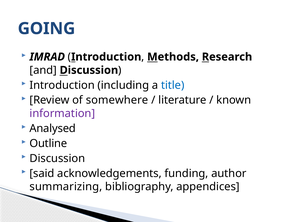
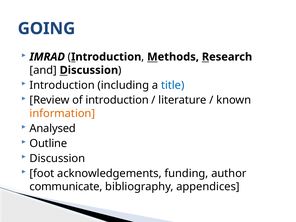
of somewhere: somewhere -> introduction (117, 100)
information colour: purple -> orange (62, 113)
said: said -> foot (42, 173)
summarizing: summarizing -> communicate (66, 187)
